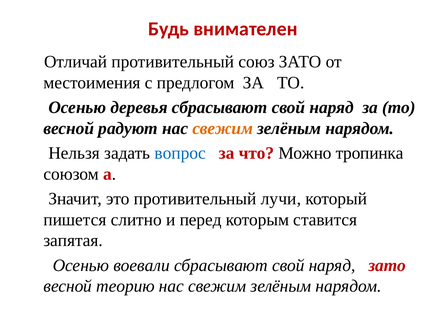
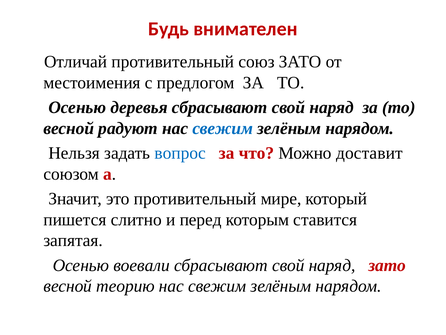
свежим colour: orange -> blue (223, 128)
тропинка: тропинка -> доставит (369, 153)
лучи: лучи -> мире (281, 199)
